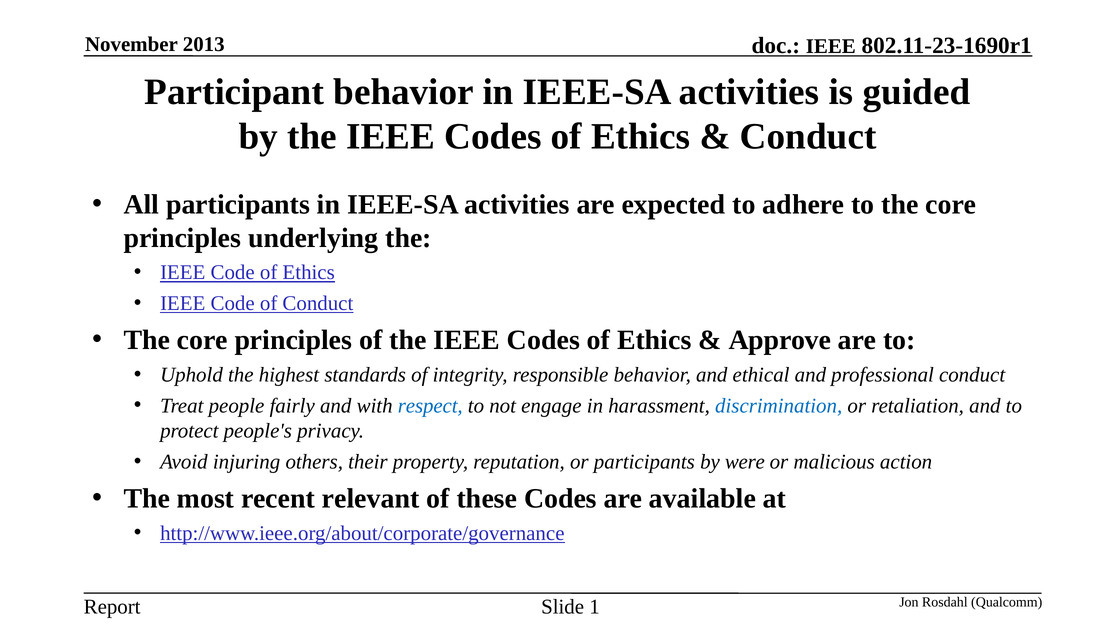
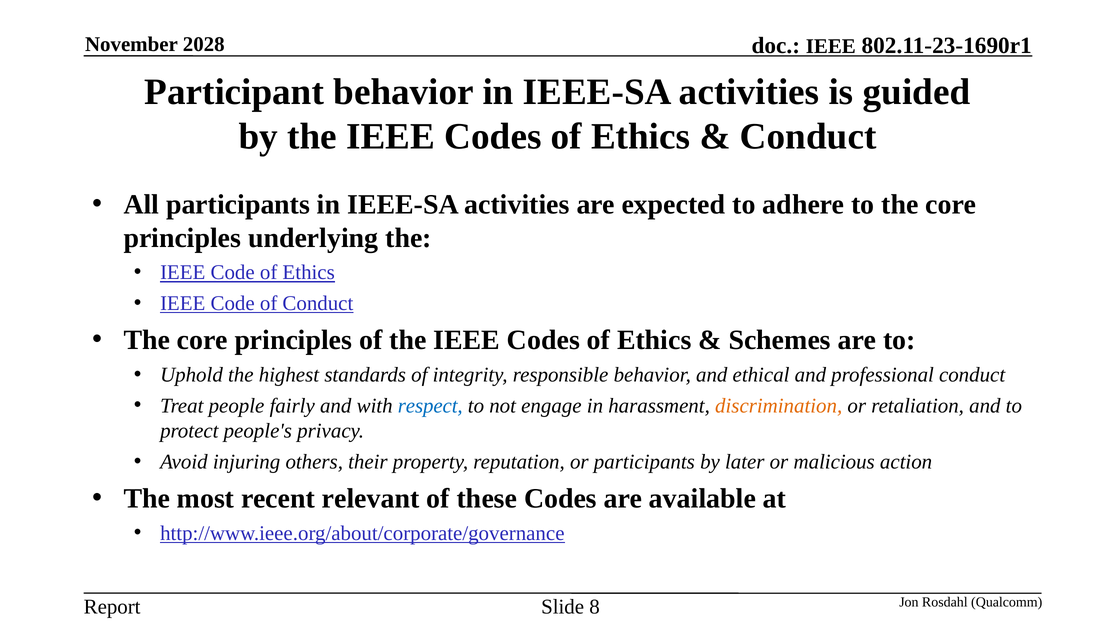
2013: 2013 -> 2028 (204, 44)
Approve: Approve -> Schemes (780, 340)
discrimination colour: blue -> orange (779, 406)
were: were -> later (745, 462)
1: 1 -> 8 (595, 607)
